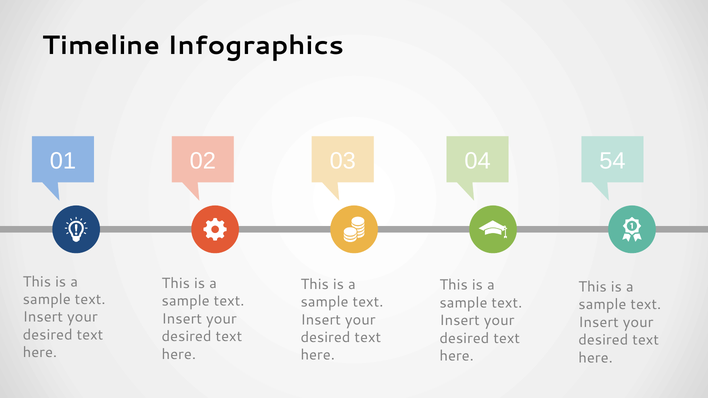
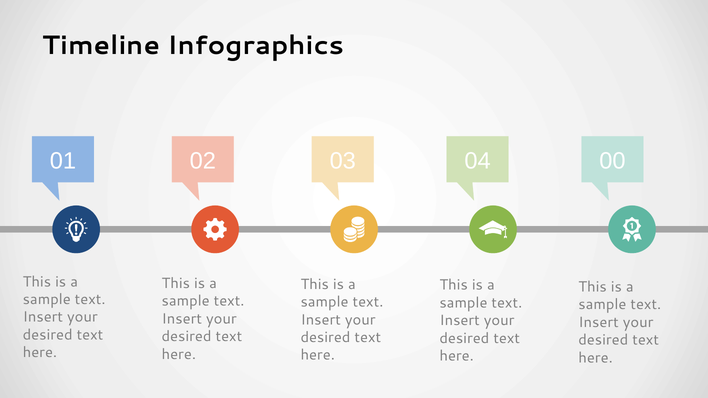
54: 54 -> 00 (612, 161)
